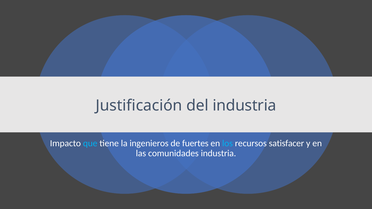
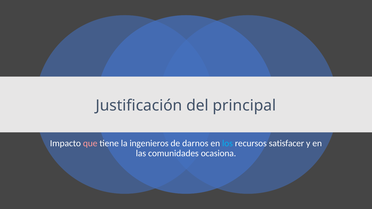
del industria: industria -> principal (244, 106)
que colour: light blue -> pink (90, 144)
fuertes: fuertes -> darnos (195, 144)
comunidades industria: industria -> ocasiona (218, 154)
